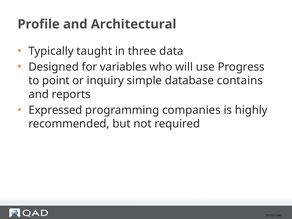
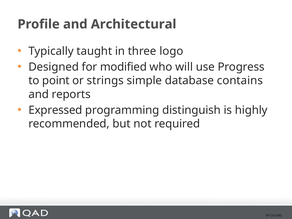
data: data -> logo (171, 51)
variables: variables -> modified (123, 67)
inquiry: inquiry -> strings (105, 81)
companies: companies -> distinguish (192, 110)
